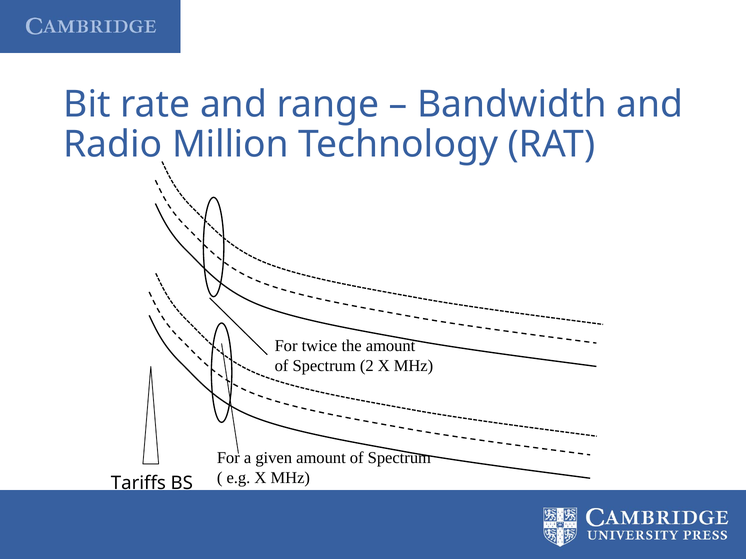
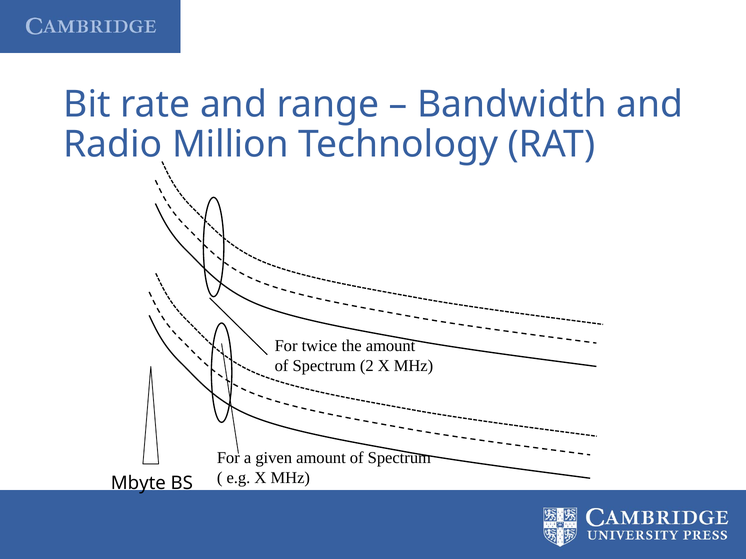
Tariffs: Tariffs -> Mbyte (138, 483)
